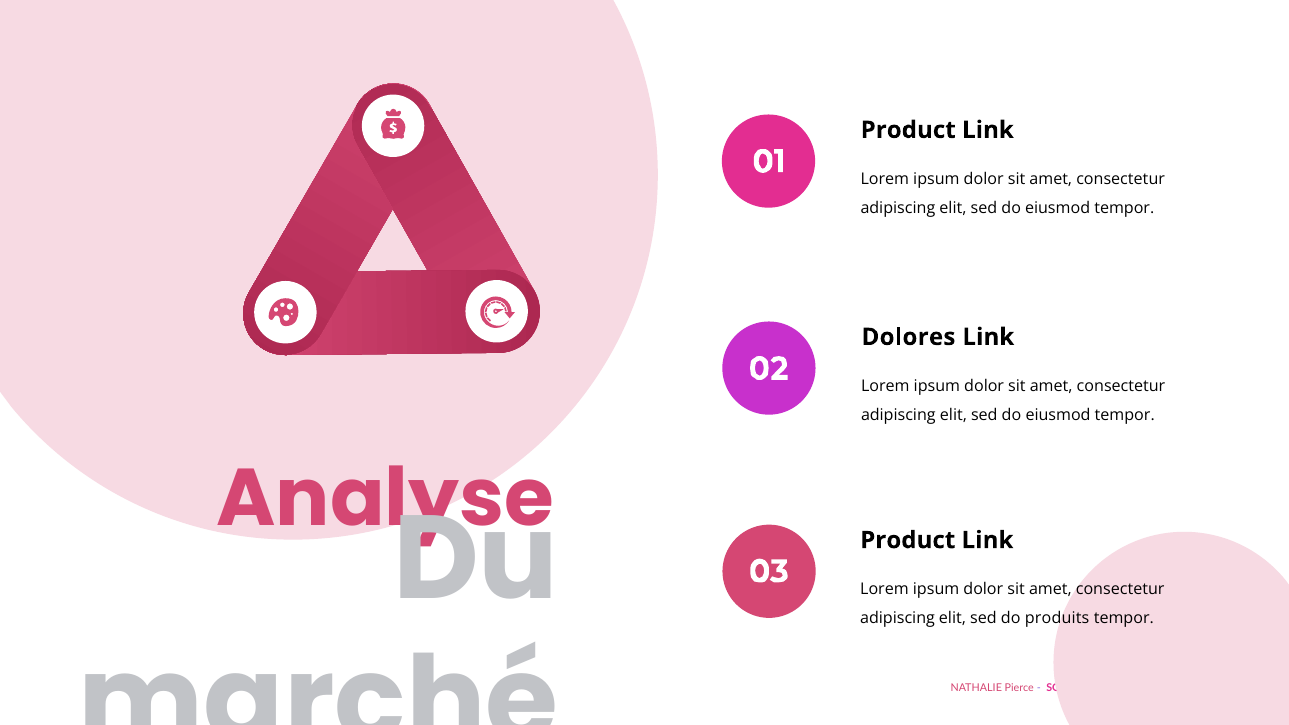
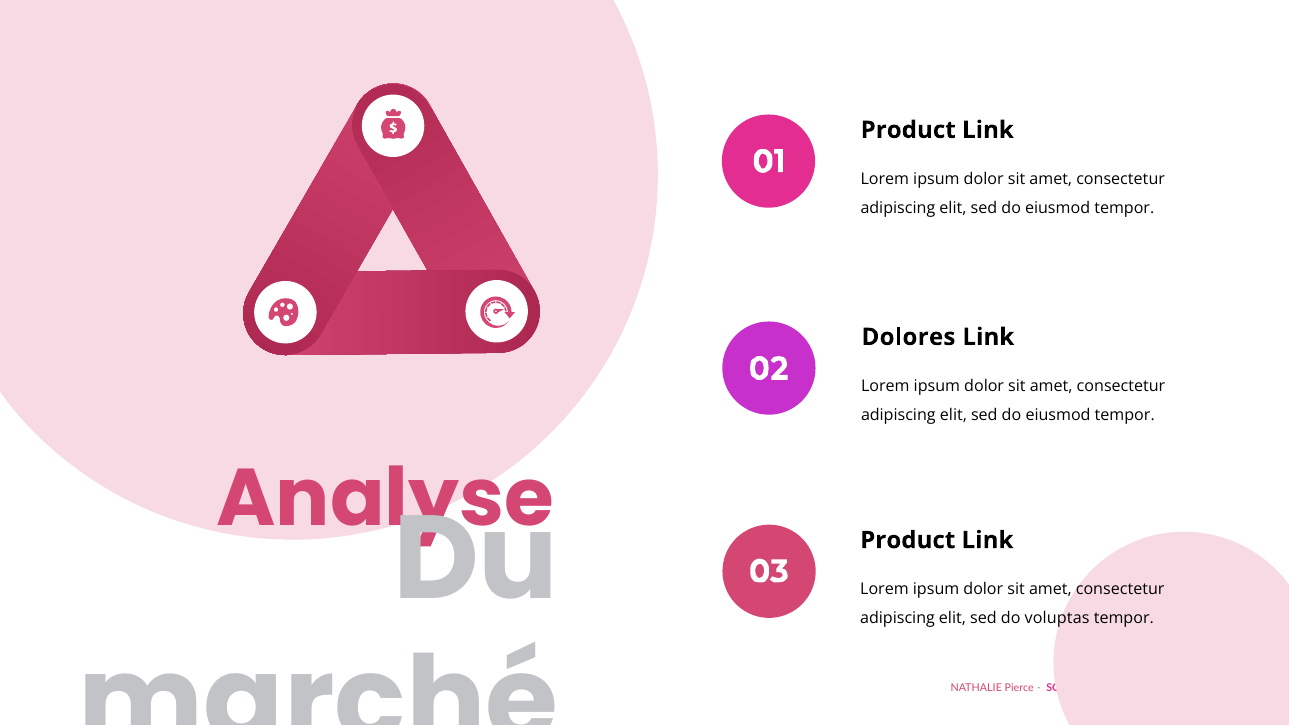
produits: produits -> voluptas (1057, 618)
